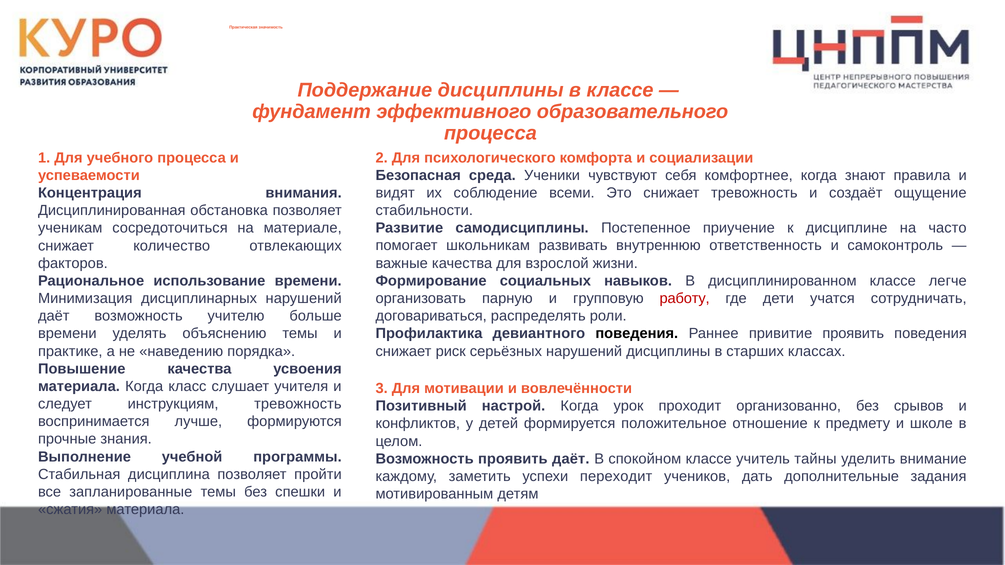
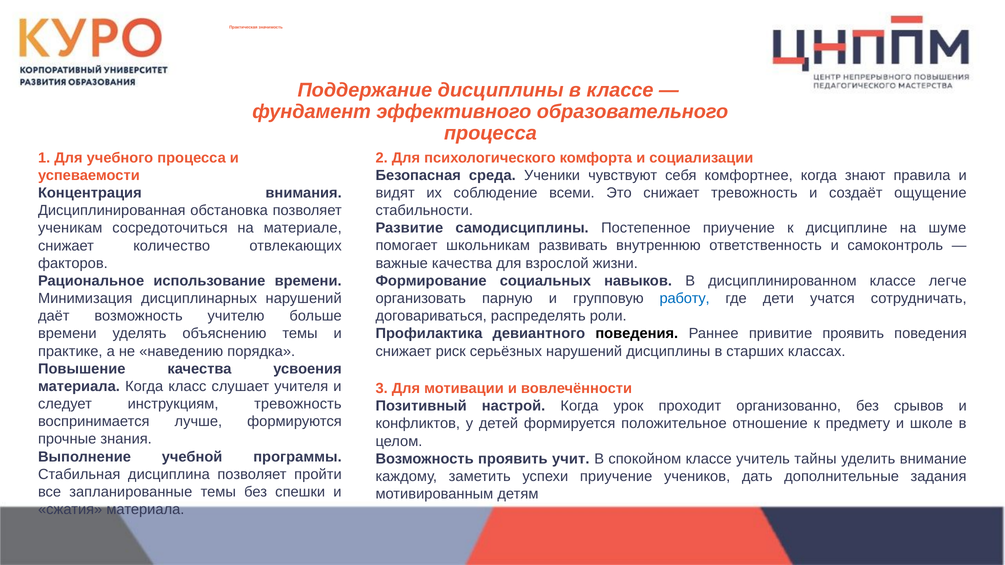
часто: часто -> шуме (947, 228)
работу colour: red -> blue (685, 299)
проявить даёт: даёт -> учит (571, 459)
успехи переходит: переходит -> приучение (616, 477)
